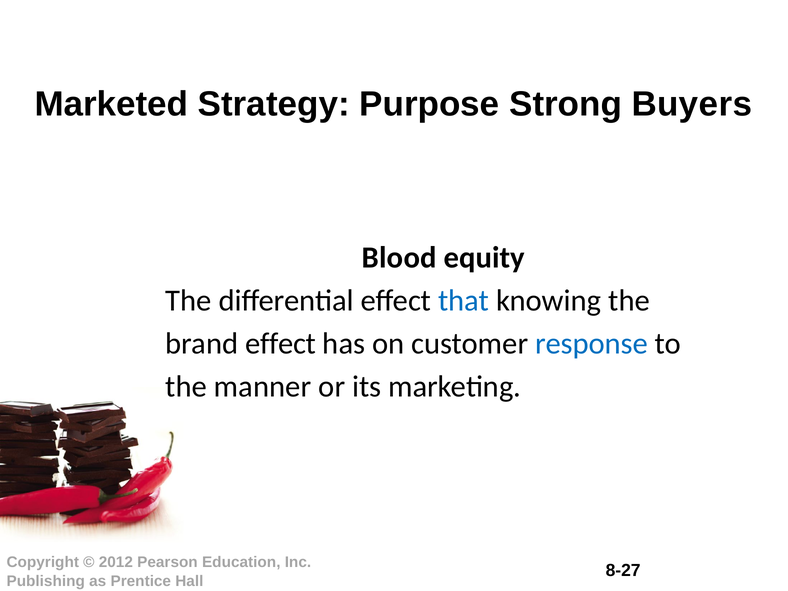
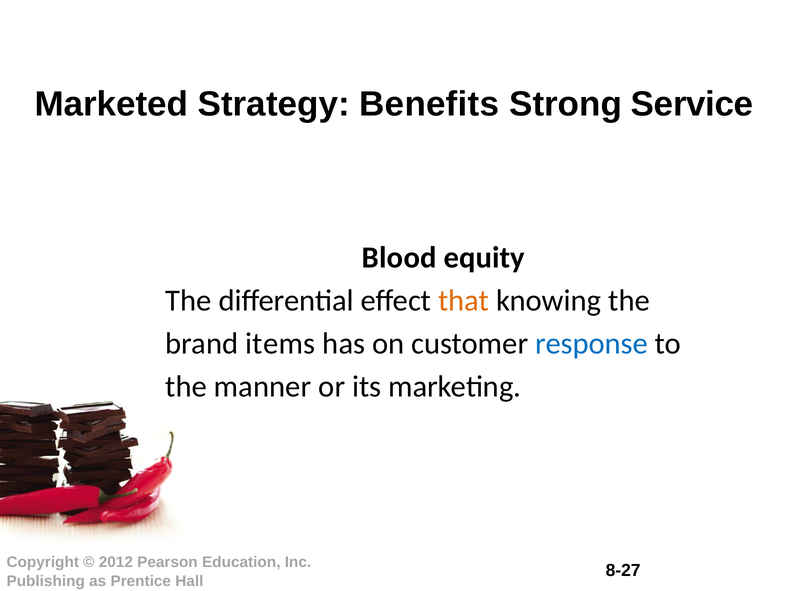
Purpose: Purpose -> Benefits (429, 104)
Buyers: Buyers -> Service (692, 104)
that colour: blue -> orange (464, 301)
brand effect: effect -> items (280, 344)
